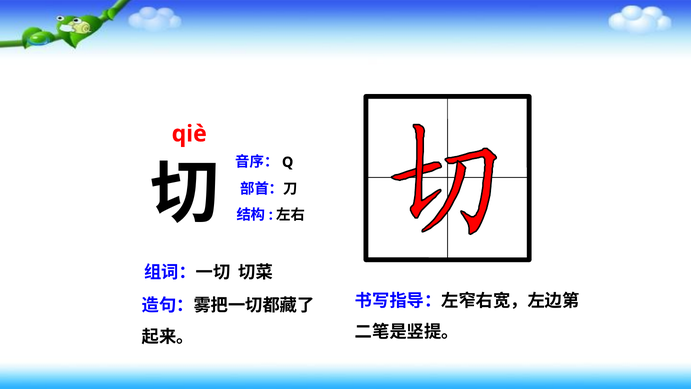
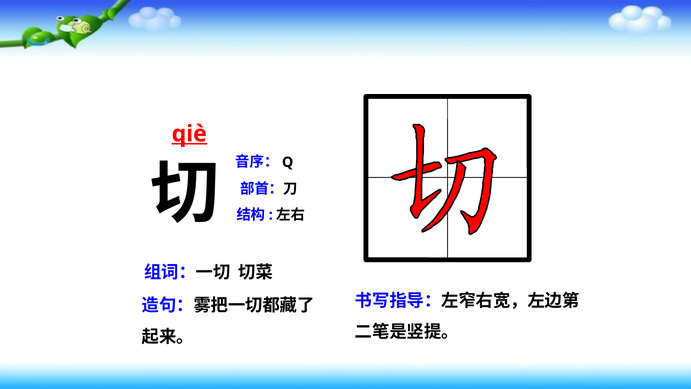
qiè underline: none -> present (189, 134)
